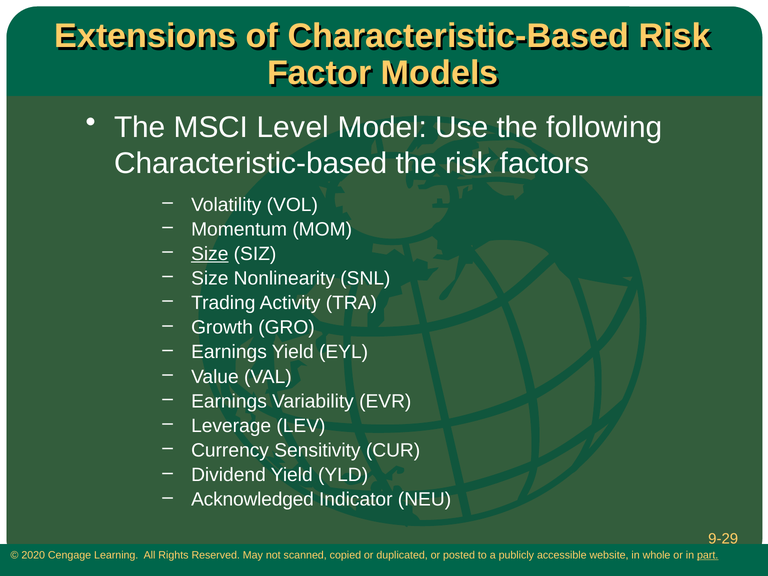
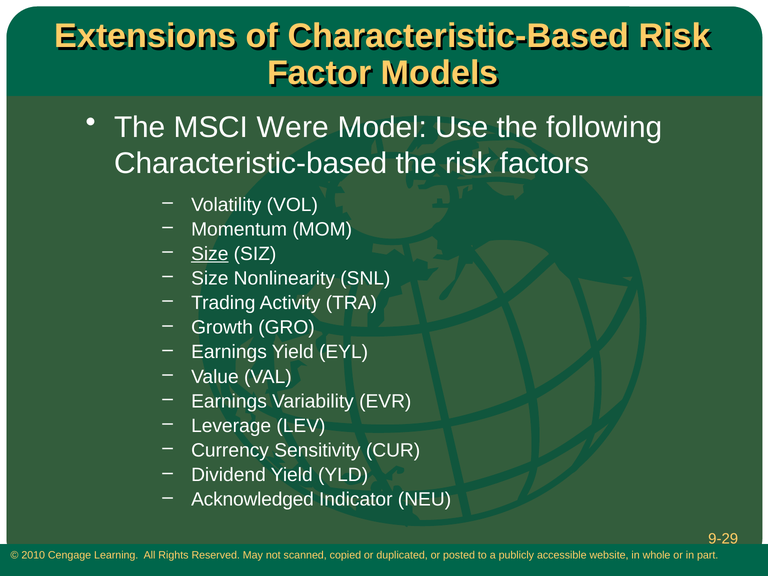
Level: Level -> Were (293, 127)
2020: 2020 -> 2010 (33, 555)
part underline: present -> none (708, 555)
